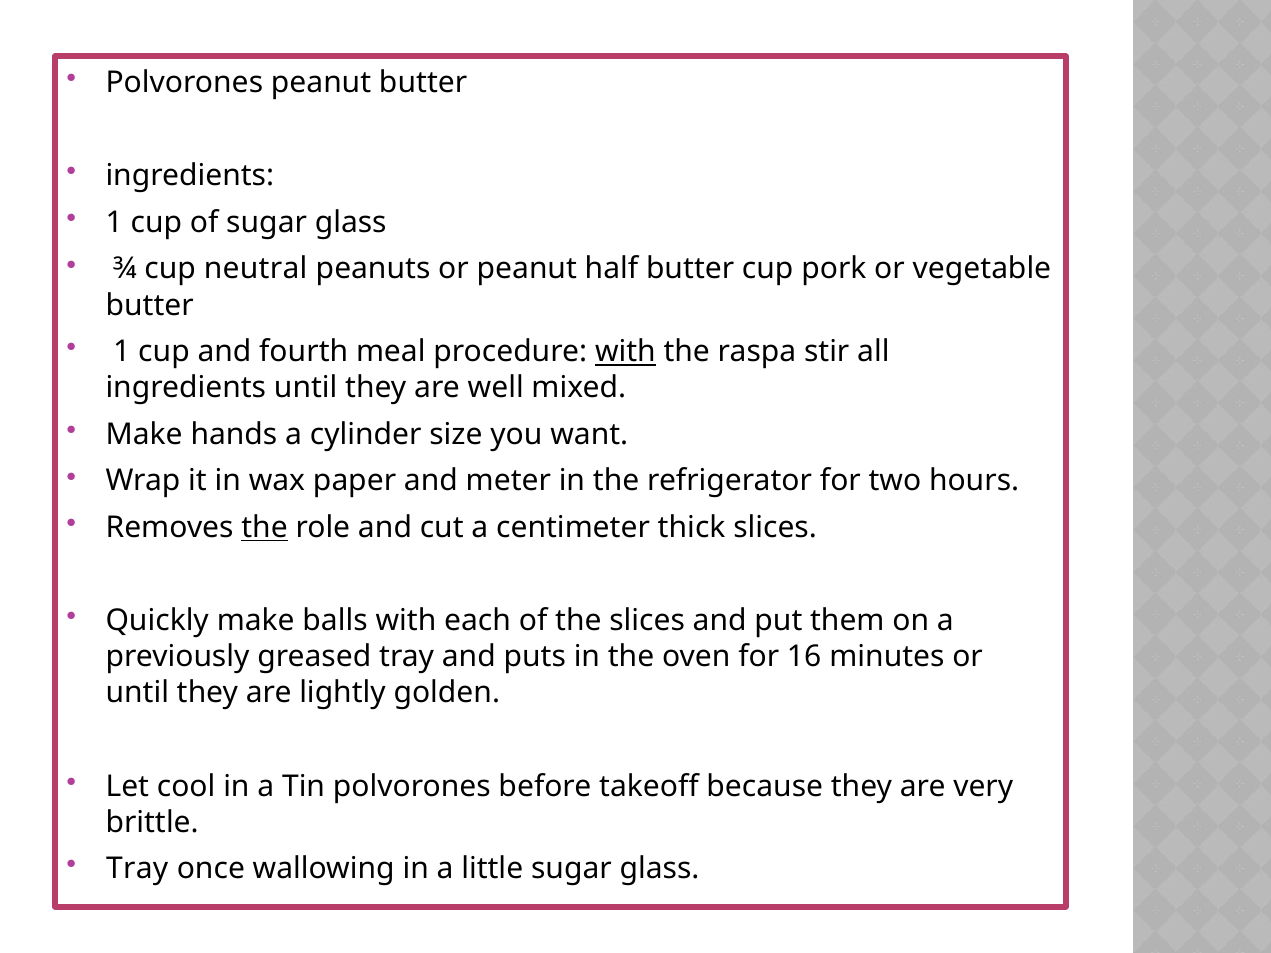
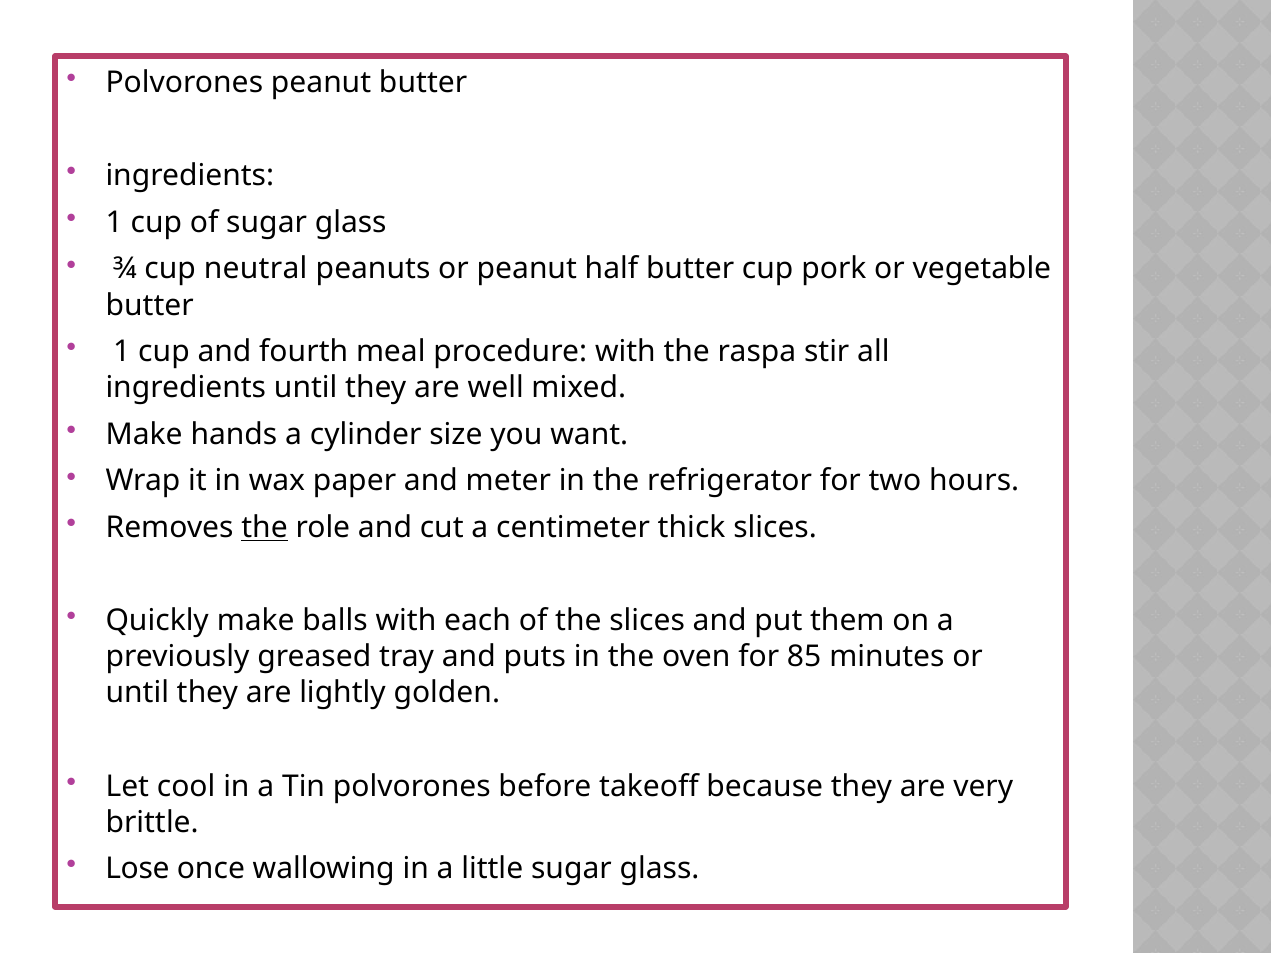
with underline: present -> none (625, 352)
16: 16 -> 85 (804, 657)
Tray: Tray -> Lose (137, 869)
